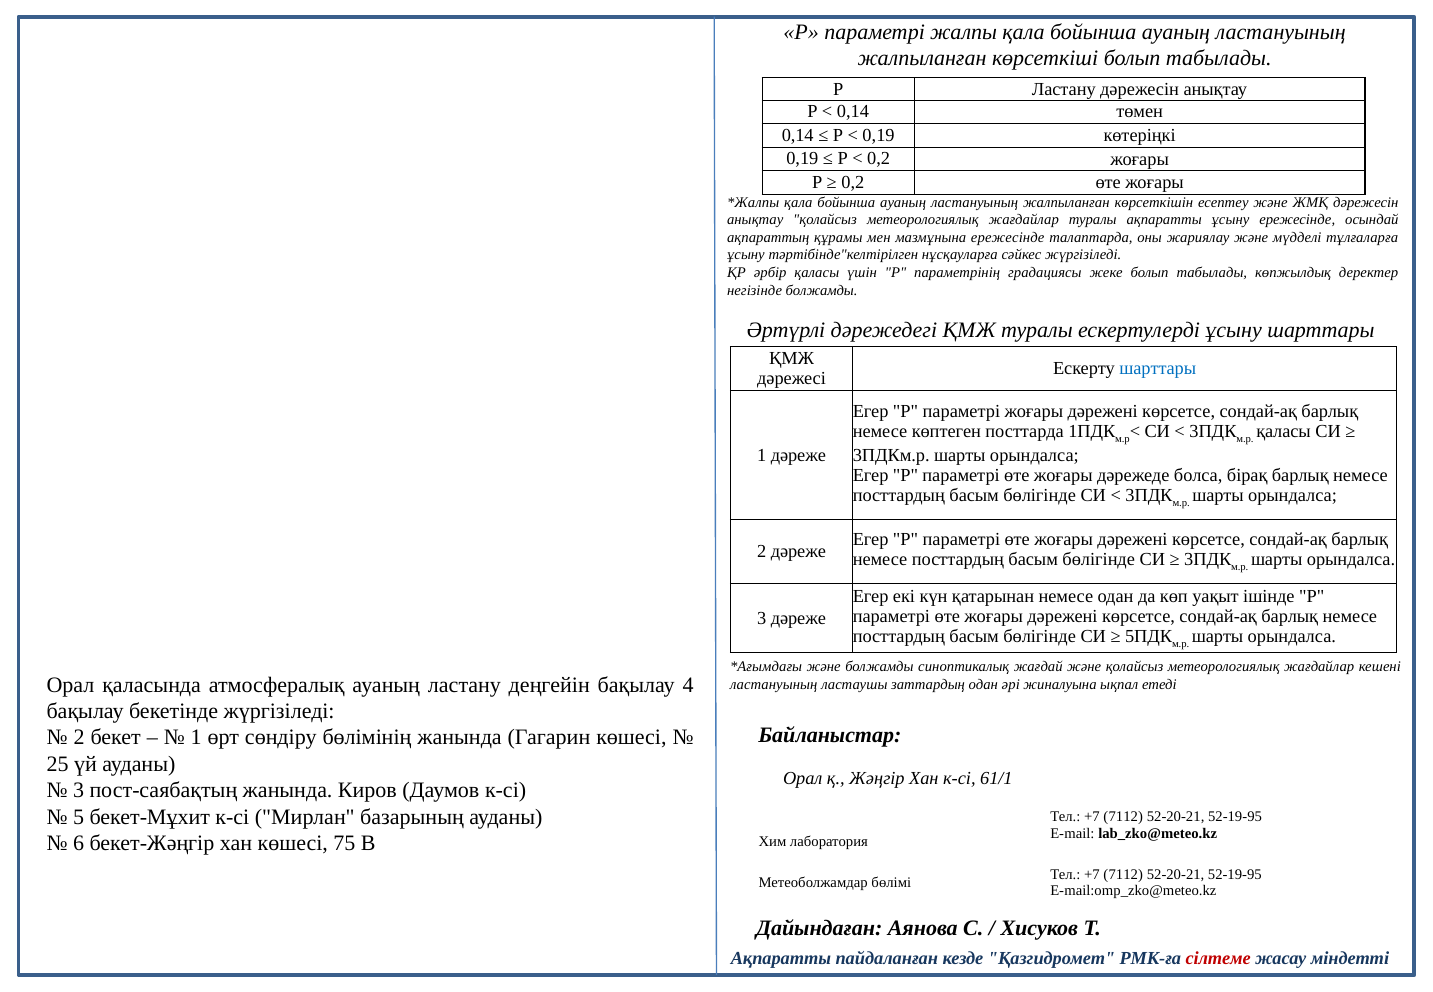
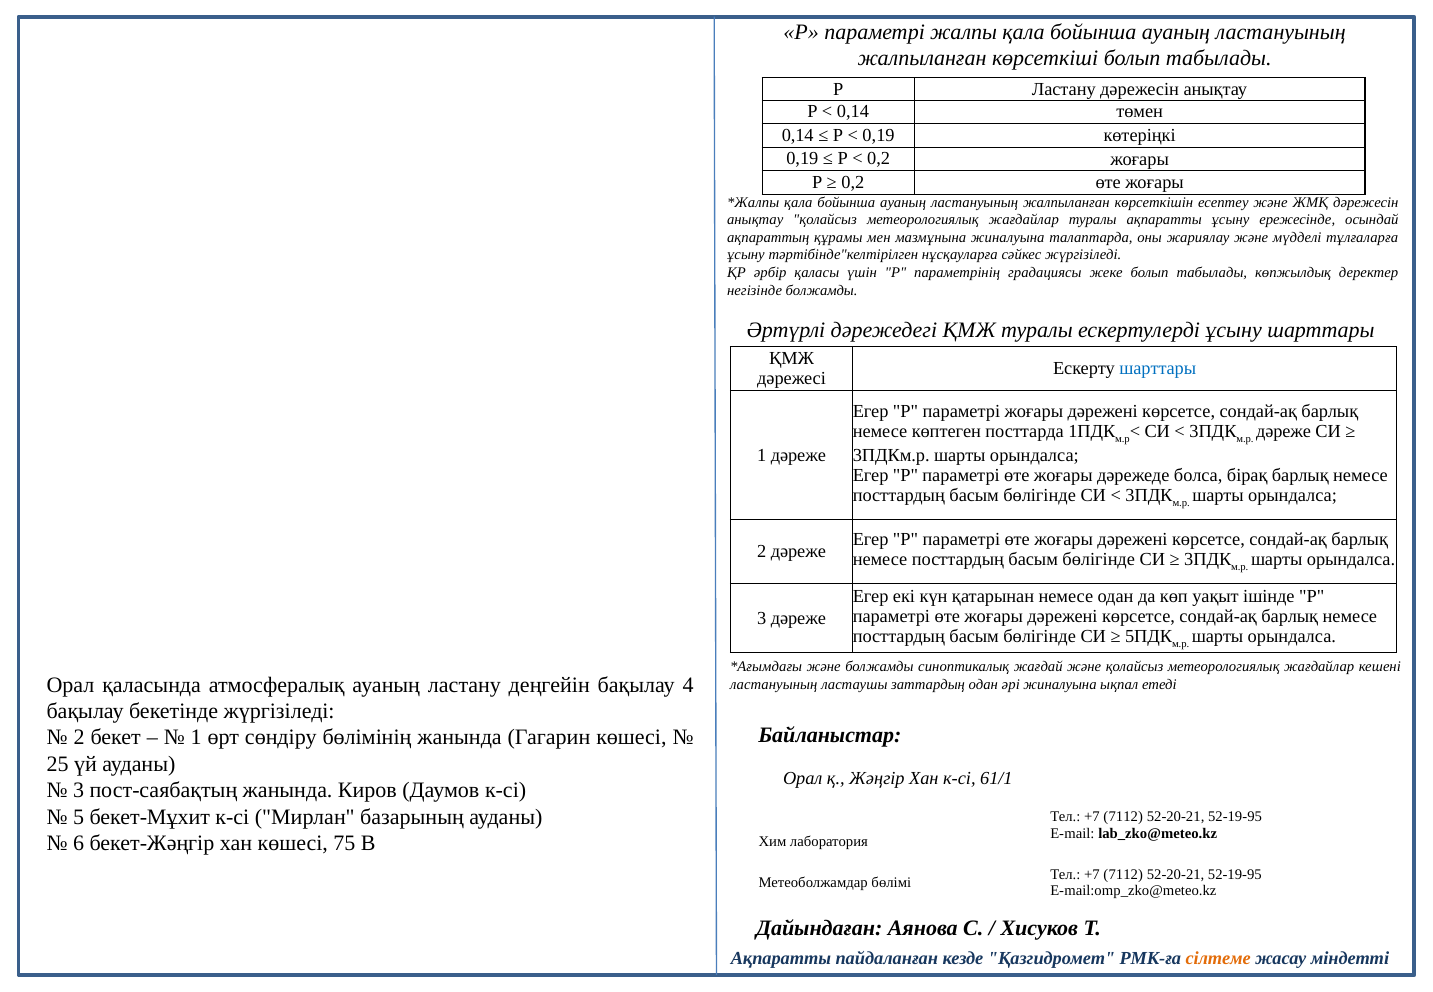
мазмұнына ережесінде: ережесінде -> жиналуына (1008, 238)
қаласы: қаласы -> дәреже (1284, 432)
сілтеме colour: red -> orange (1218, 958)
